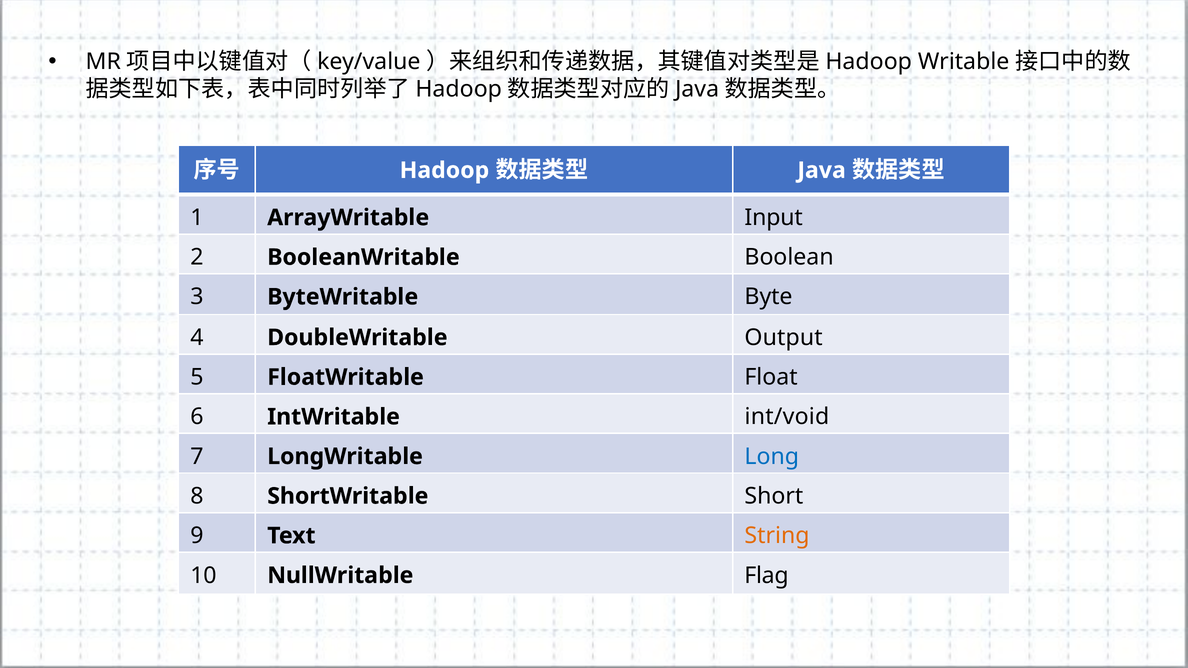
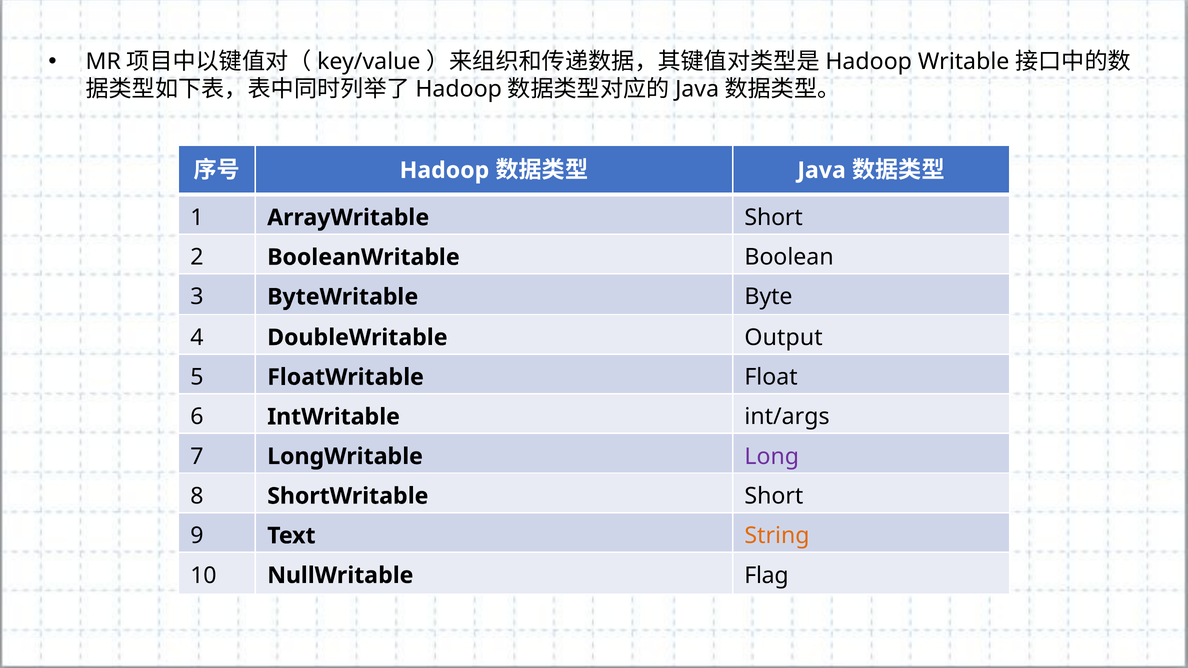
Input: Input -> Short (774, 218)
int/void: int/void -> int/args (787, 417)
Long colour: blue -> purple (772, 457)
